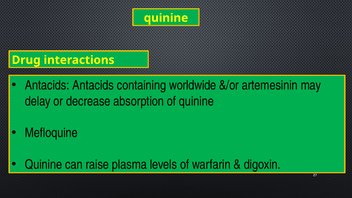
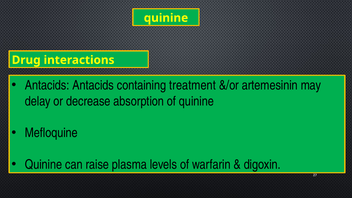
worldwide: worldwide -> treatment (193, 85)
